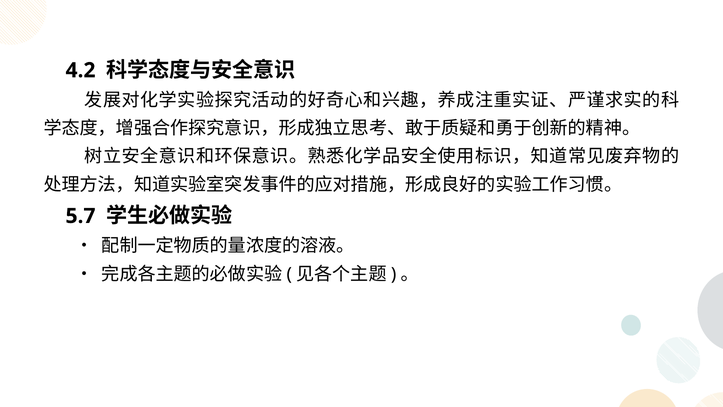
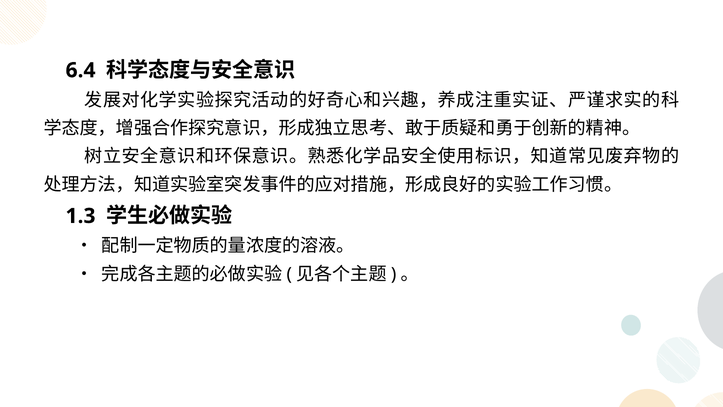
4.2: 4.2 -> 6.4 (81, 70)
5.7: 5.7 -> 1.3 (81, 216)
